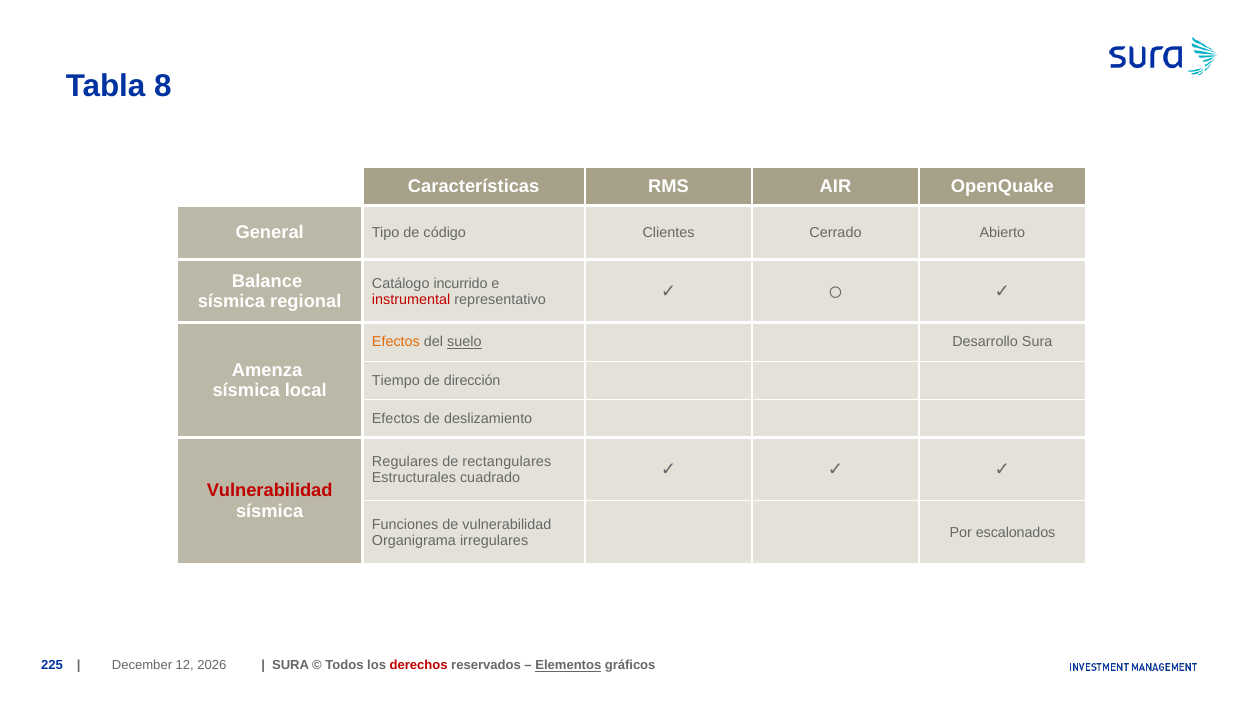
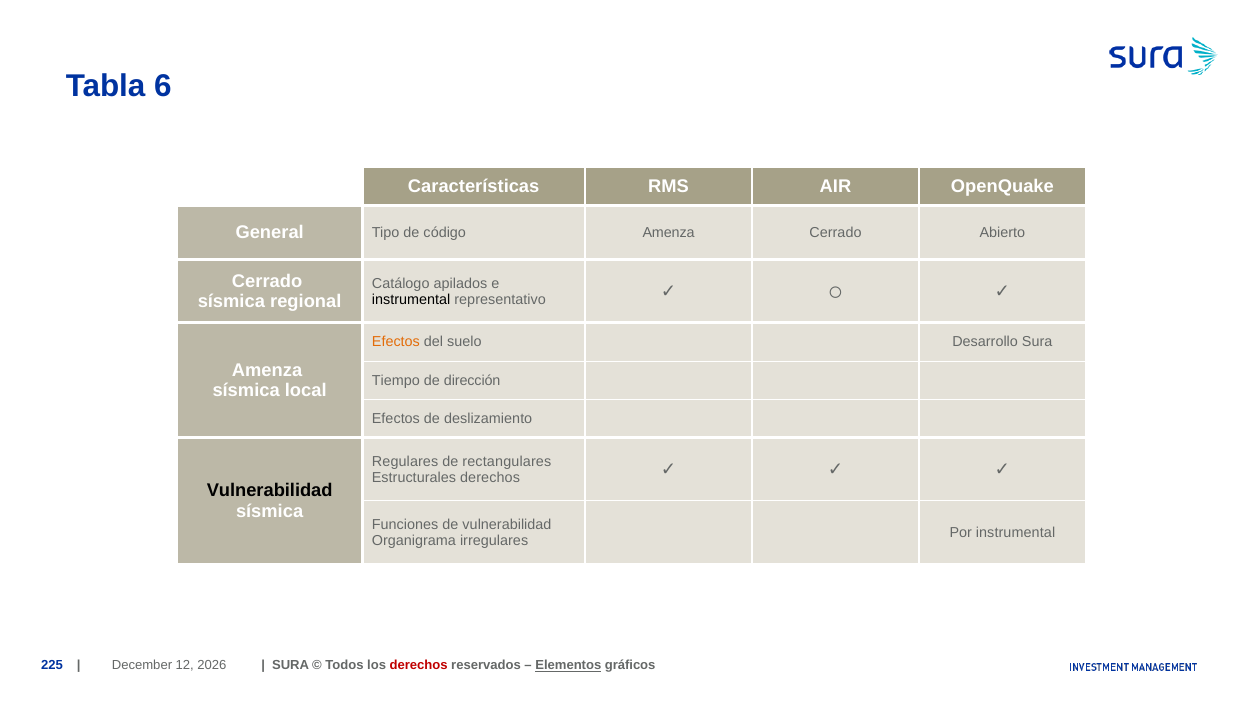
8: 8 -> 6 (163, 86)
código Clientes: Clientes -> Amenza (669, 233)
Balance: Balance -> Cerrado (267, 281)
incurrido: incurrido -> apilados (460, 283)
instrumental colour: red -> black (411, 299)
suelo underline: present -> none (464, 342)
Estructurales cuadrado: cuadrado -> derechos (490, 477)
Vulnerabilidad colour: red -> black (270, 491)
Por escalonados: escalonados -> instrumental (1016, 532)
